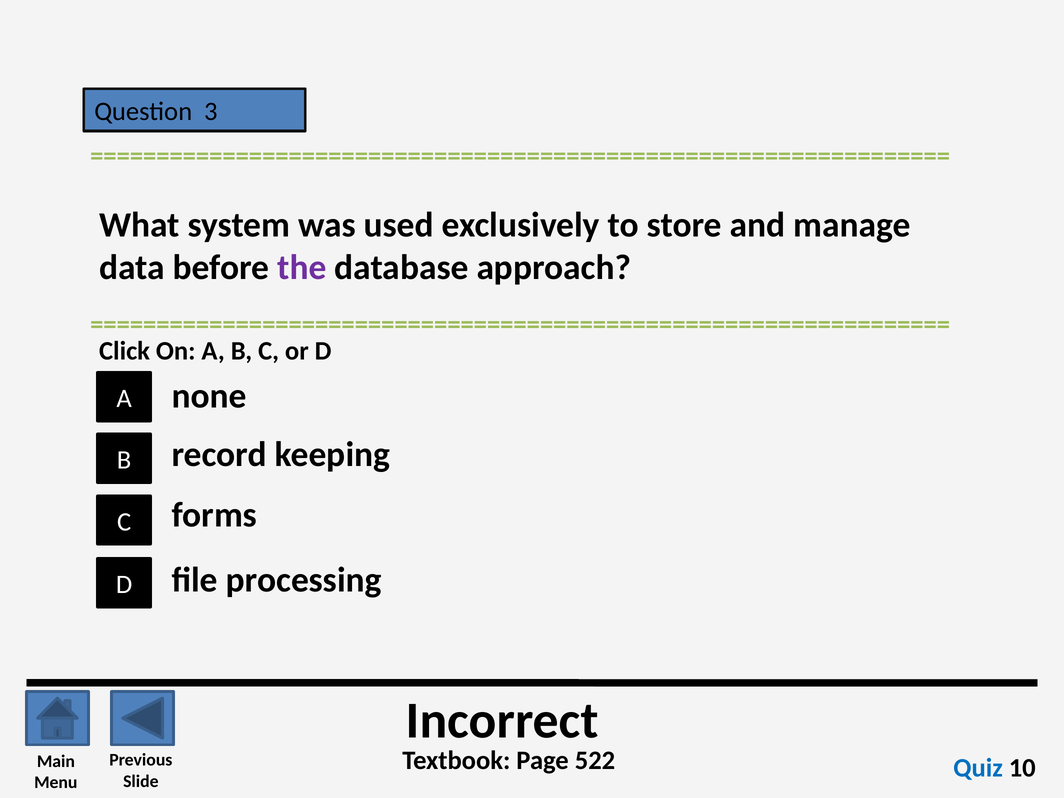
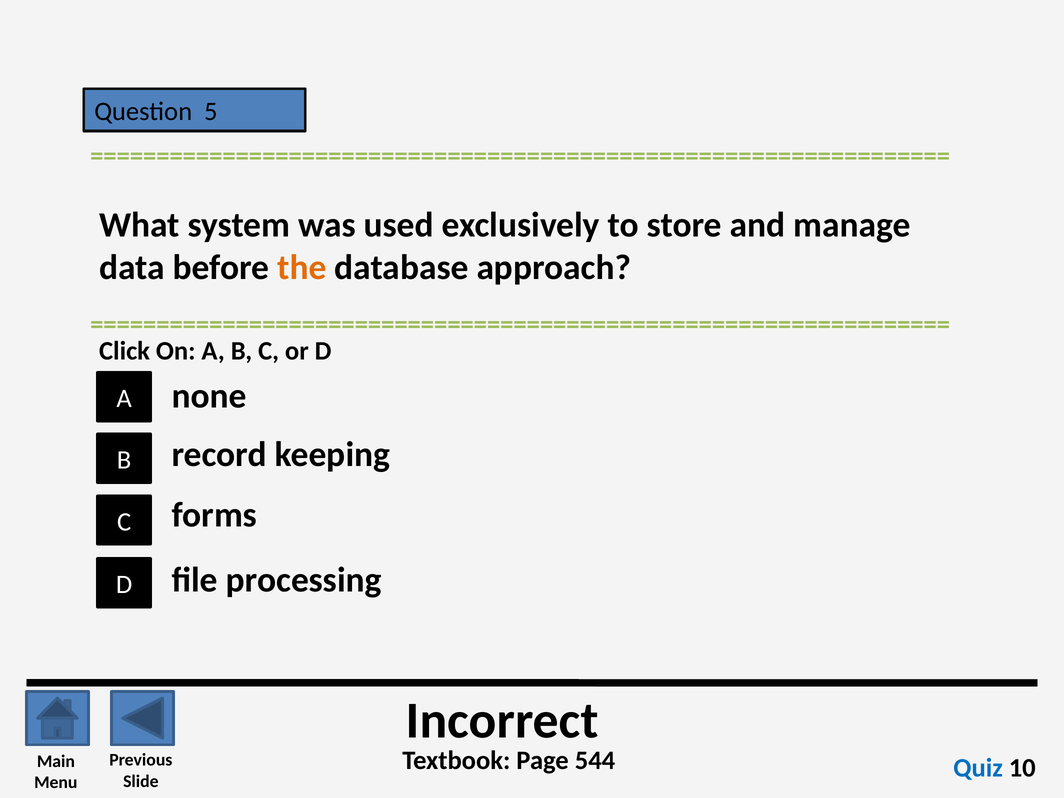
3: 3 -> 5 (211, 112)
the colour: purple -> orange (302, 267)
522: 522 -> 544 (595, 761)
